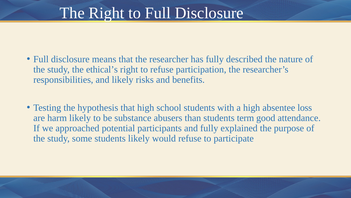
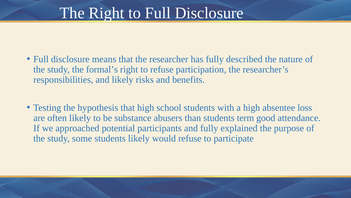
ethical’s: ethical’s -> formal’s (102, 69)
harm: harm -> often (57, 118)
